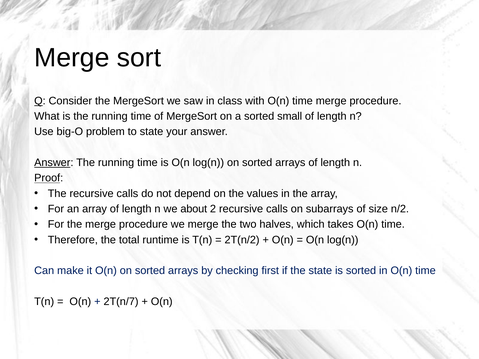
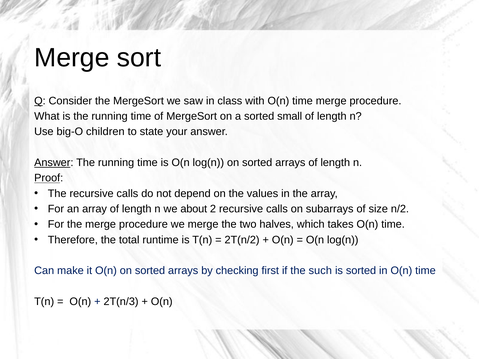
problem: problem -> children (105, 132)
the state: state -> such (320, 271)
2T(n/7: 2T(n/7 -> 2T(n/3 (121, 302)
